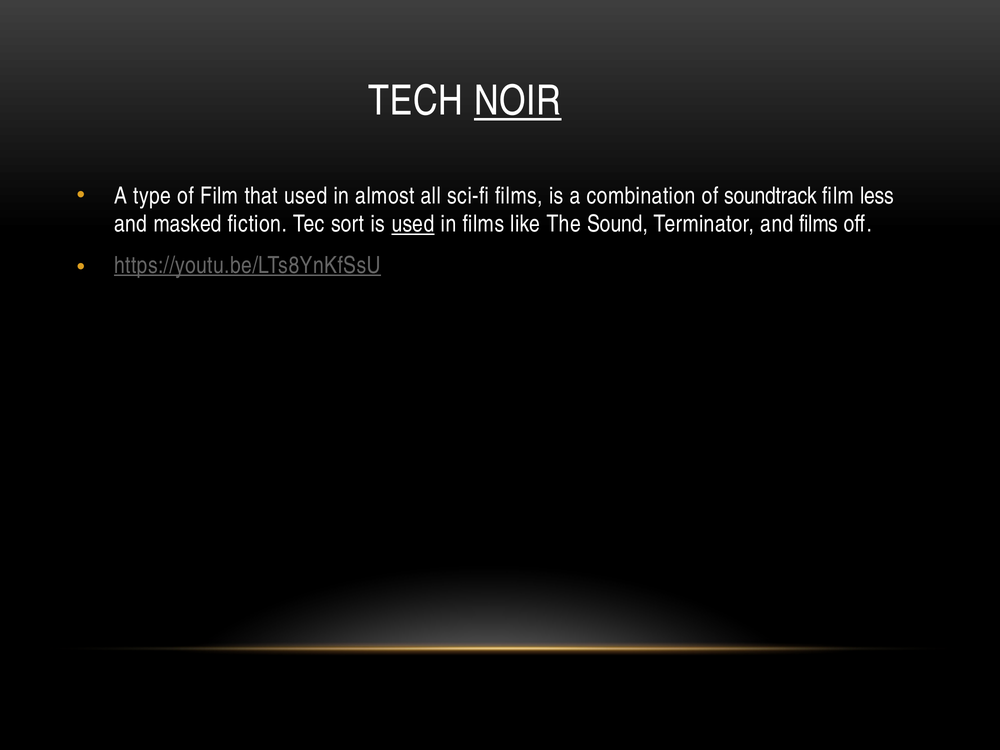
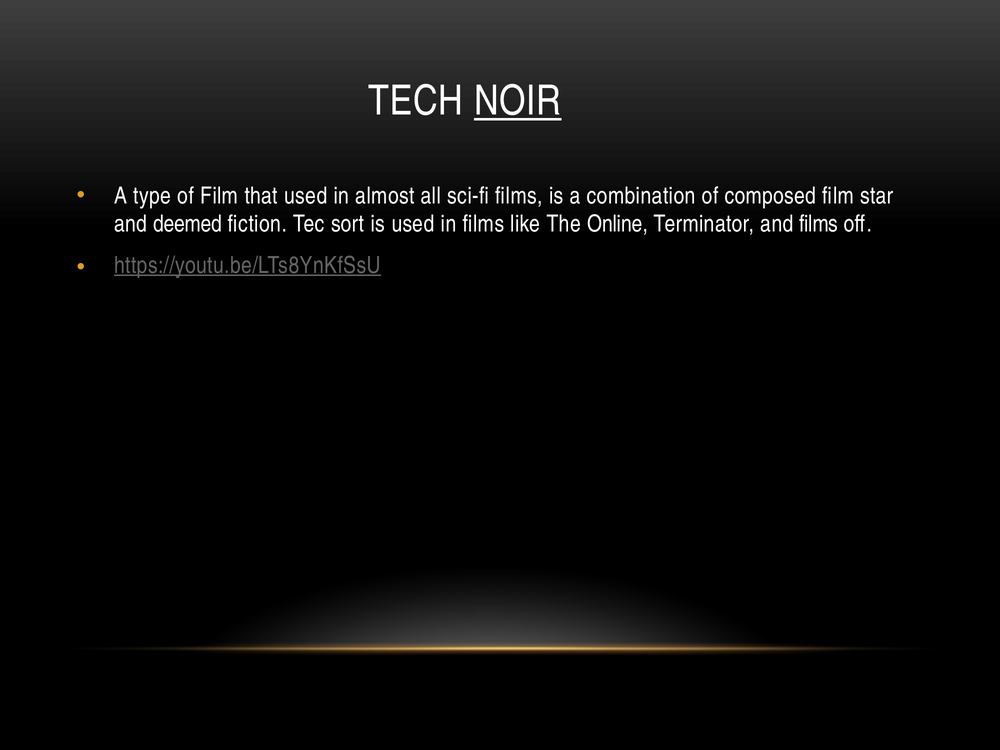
soundtrack: soundtrack -> composed (770, 196)
less: less -> star (877, 196)
masked: masked -> deemed (188, 224)
used underline: present -> none (413, 224)
Sound: Sound -> Online (618, 224)
